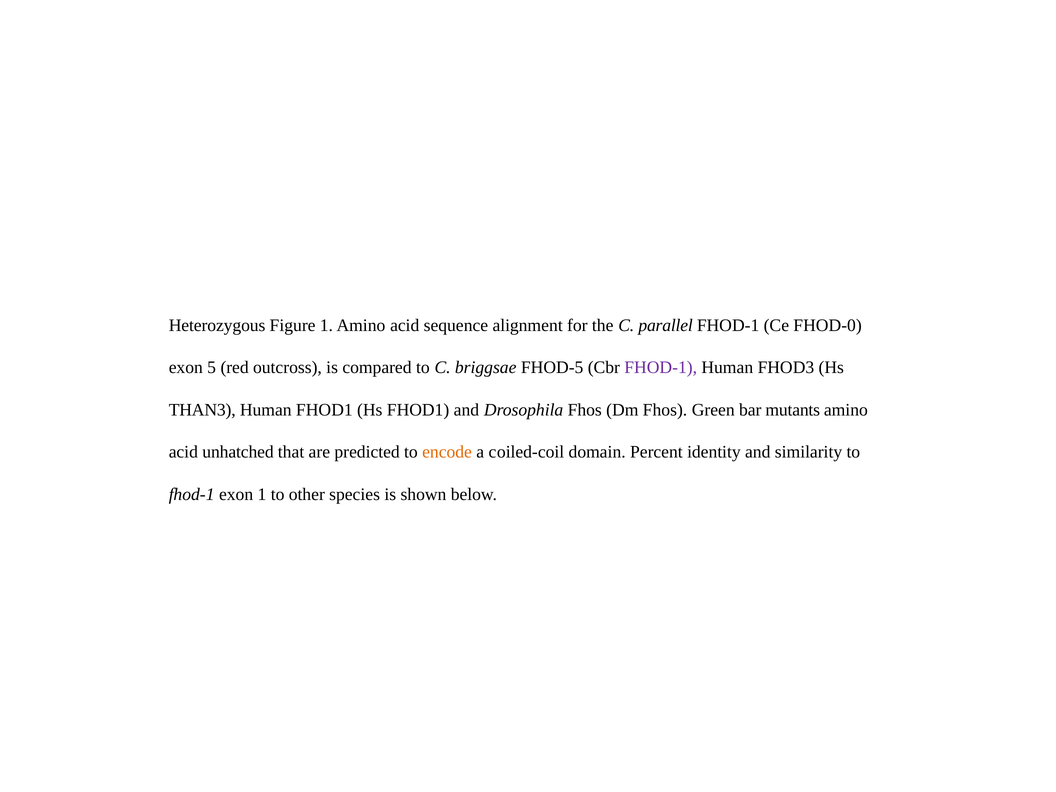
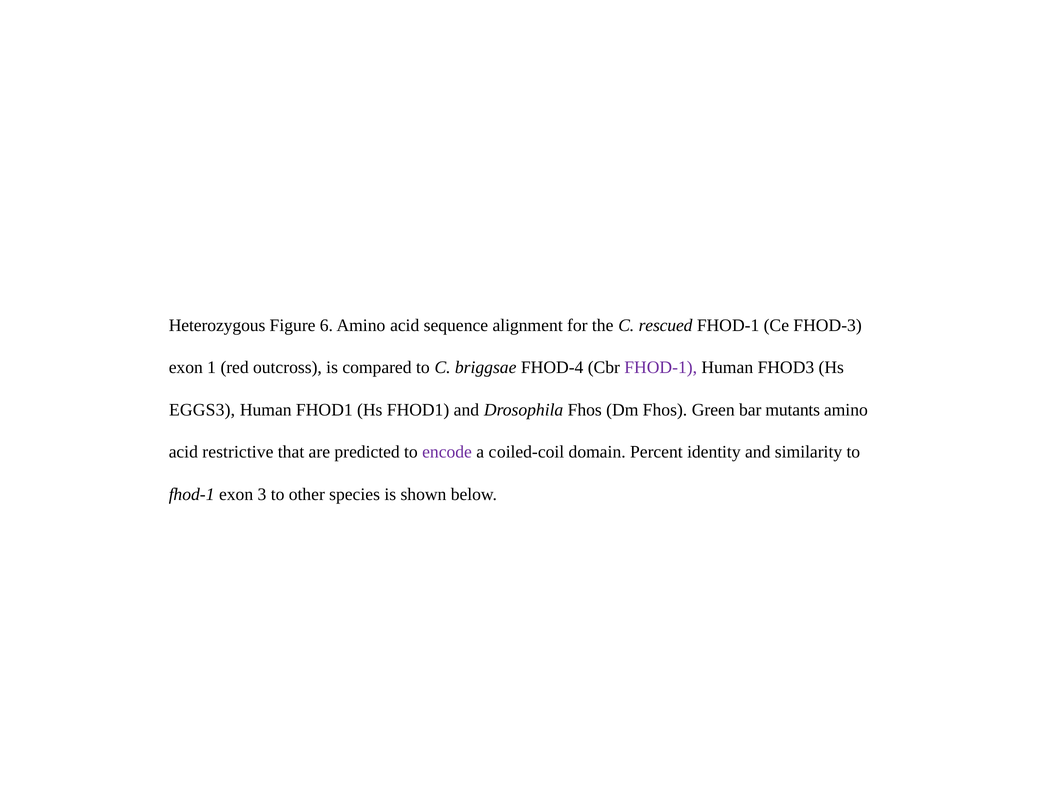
Figure 1: 1 -> 6 (326, 325)
parallel: parallel -> rescued (666, 325)
FHOD-0: FHOD-0 -> FHOD-3 (828, 325)
5: 5 -> 1 (212, 368)
FHOD-5: FHOD-5 -> FHOD-4 (552, 368)
THAN3: THAN3 -> EGGS3 (202, 410)
unhatched: unhatched -> restrictive (238, 452)
encode colour: orange -> purple (447, 452)
exon 1: 1 -> 3 (262, 494)
